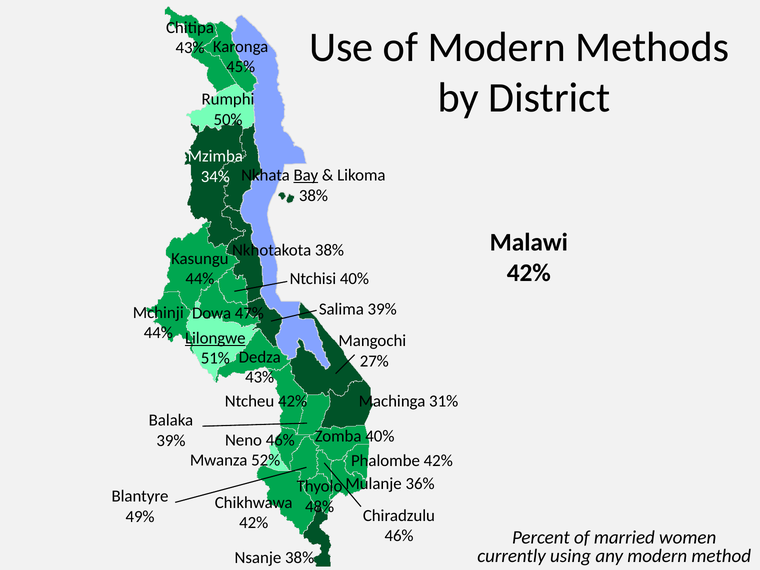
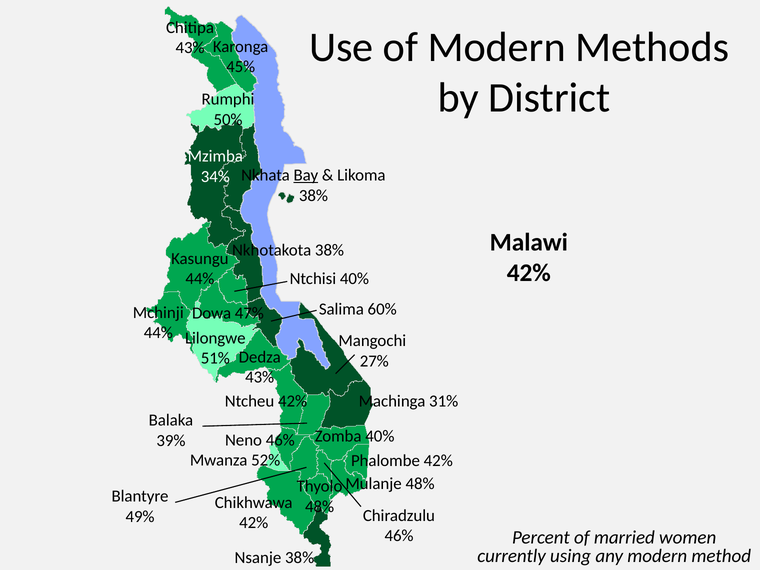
Salima 39%: 39% -> 60% (382, 309)
Lilongwe underline: present -> none (215, 338)
Mulanje 36%: 36% -> 48% (420, 484)
